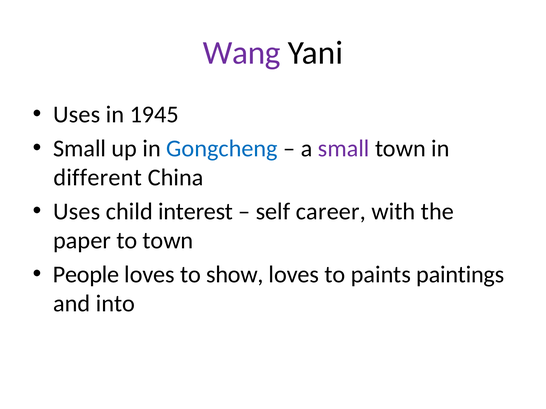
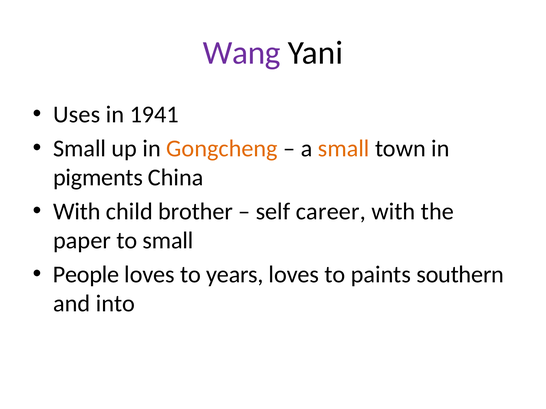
1945: 1945 -> 1941 (154, 115)
Gongcheng colour: blue -> orange (222, 149)
small colour: purple -> orange (344, 149)
different: different -> pigments (98, 178)
Uses: Uses -> With (77, 212)
interest: interest -> brother (196, 212)
to town: town -> small (168, 241)
show: show -> years (235, 275)
paintings: paintings -> southern (460, 275)
